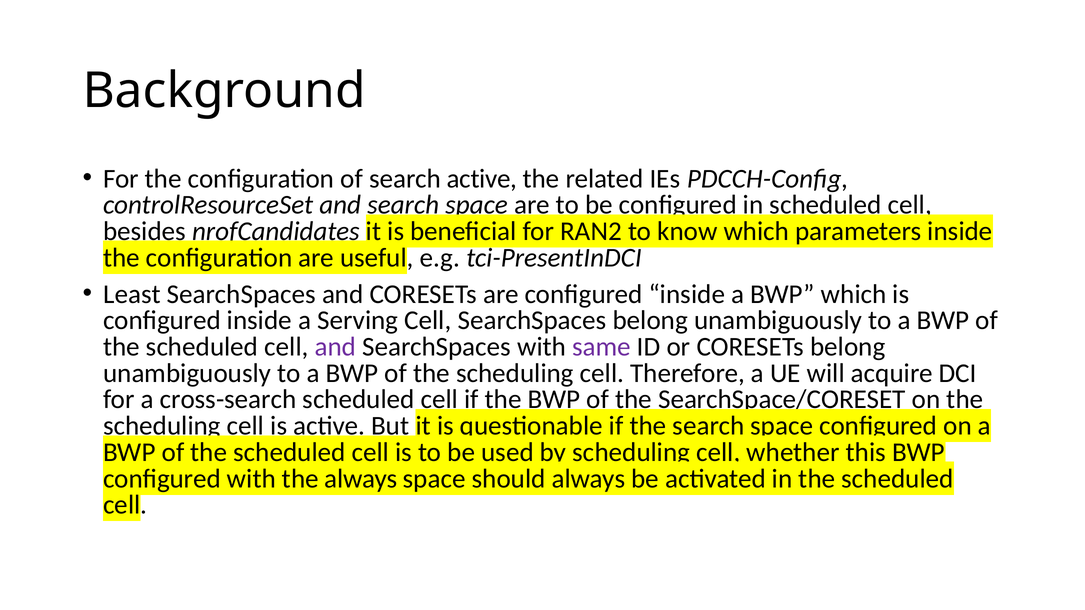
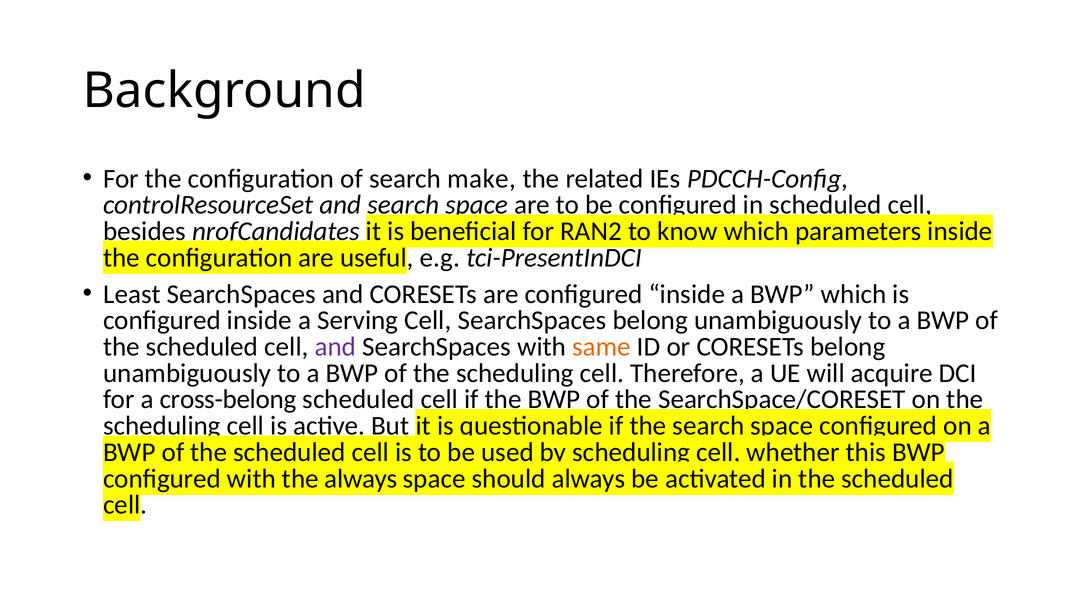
search active: active -> make (482, 179)
same colour: purple -> orange (602, 347)
cross-search: cross-search -> cross-belong (228, 400)
